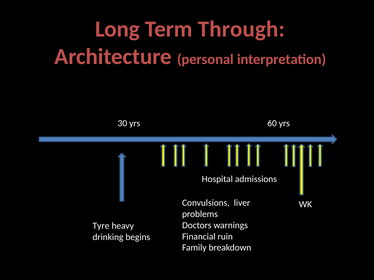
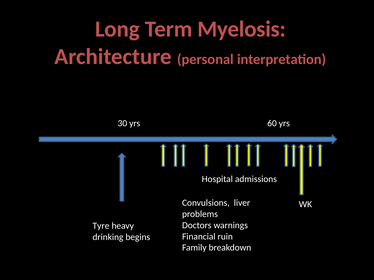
Through: Through -> Myelosis (242, 29)
